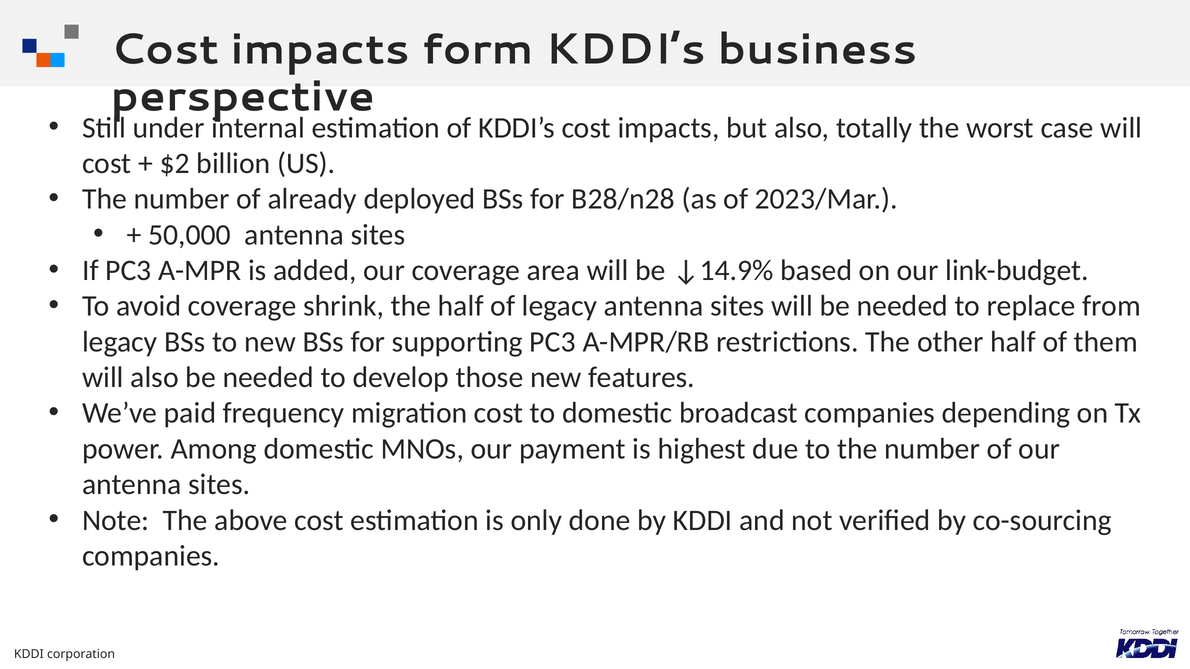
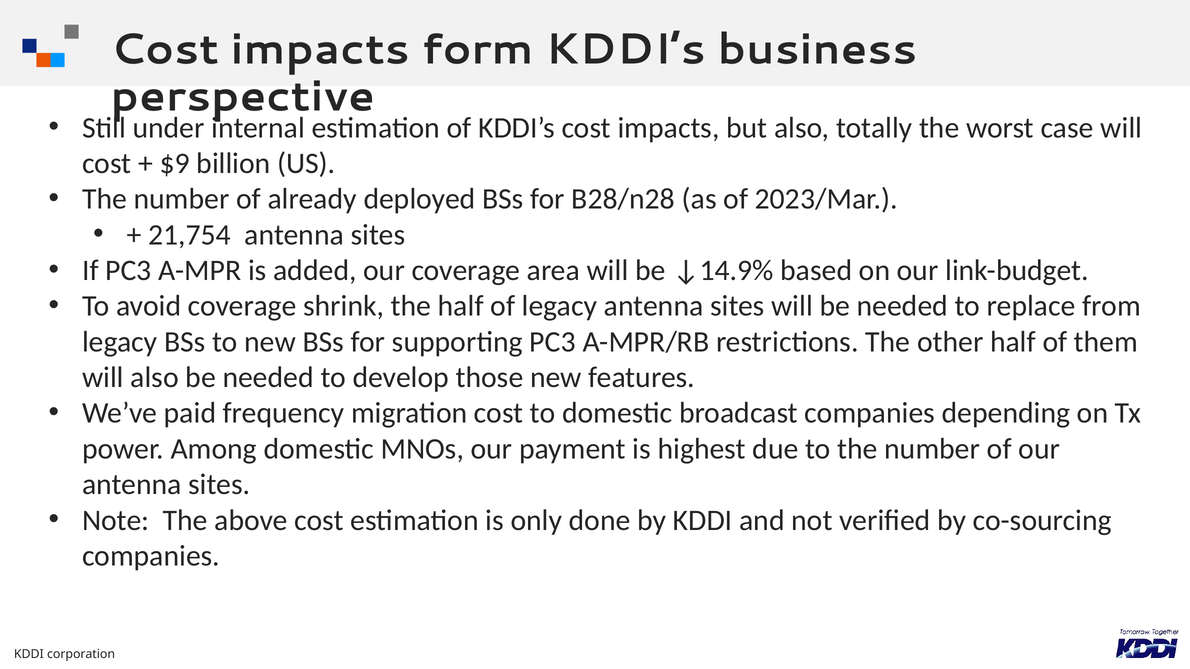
$2: $2 -> $9 (175, 164)
50,000: 50,000 -> 21,754 (190, 235)
